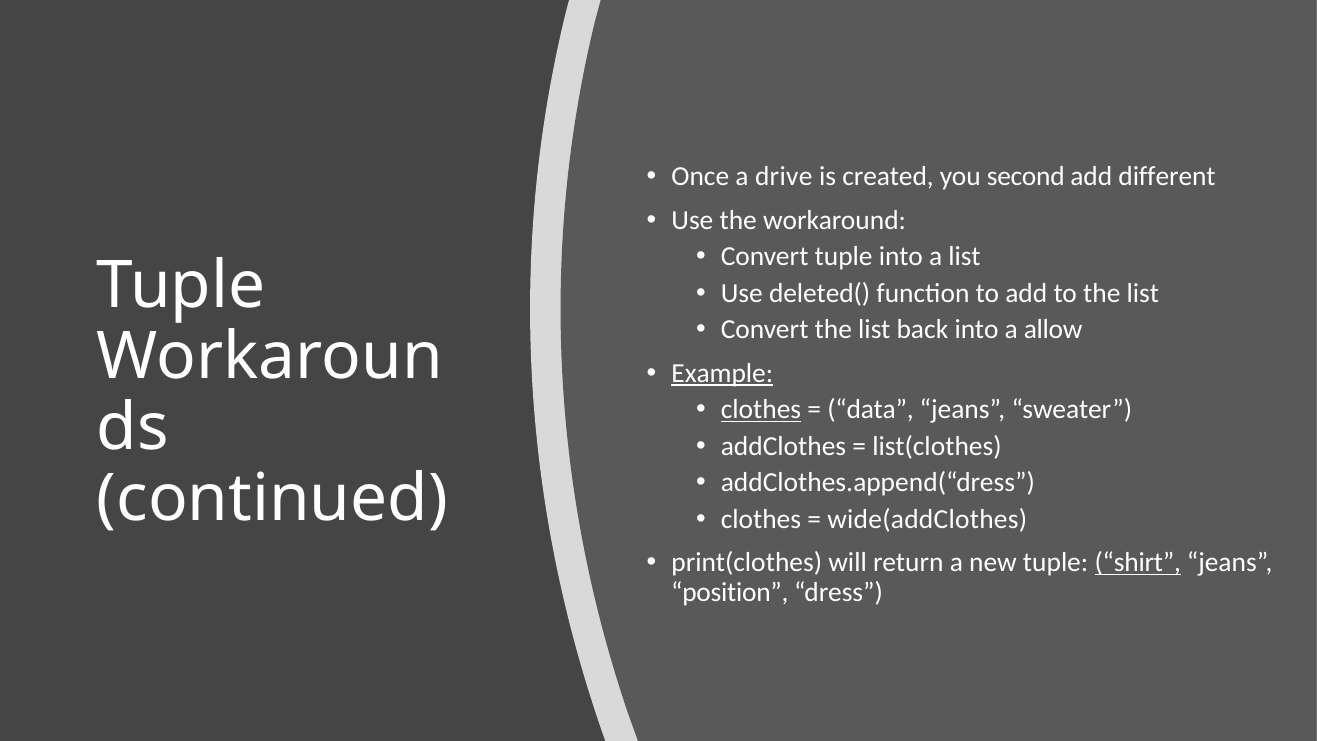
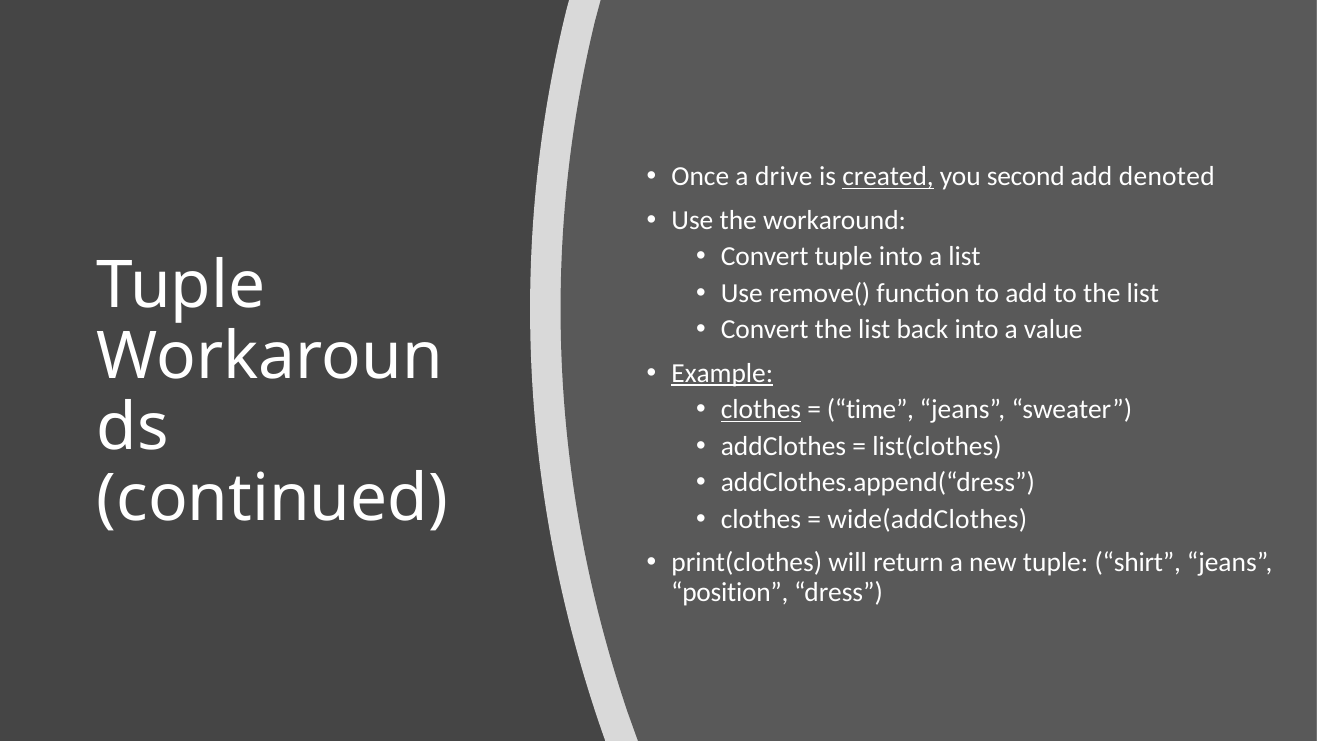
created underline: none -> present (888, 177)
different: different -> denoted (1167, 177)
deleted(: deleted( -> remove( (820, 293)
allow: allow -> value (1053, 330)
data: data -> time (870, 409)
shirt underline: present -> none (1138, 562)
